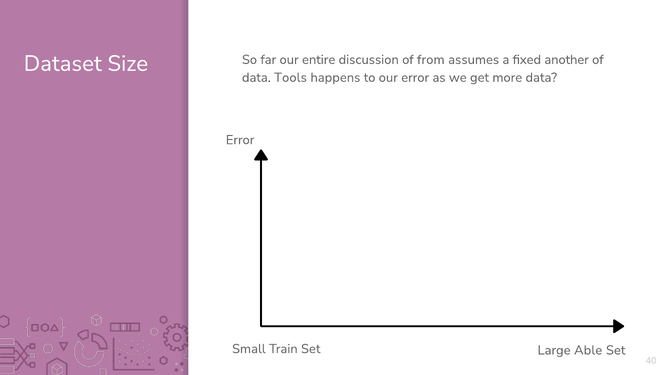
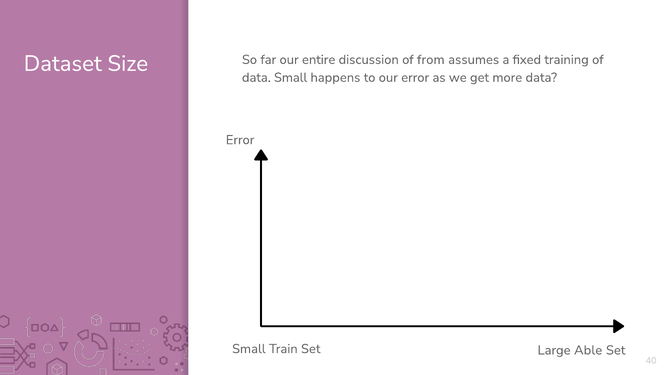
another: another -> training (567, 60)
data Tools: Tools -> Small (291, 77)
